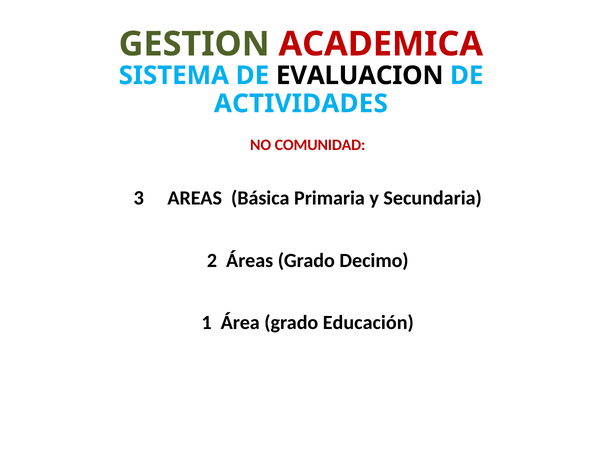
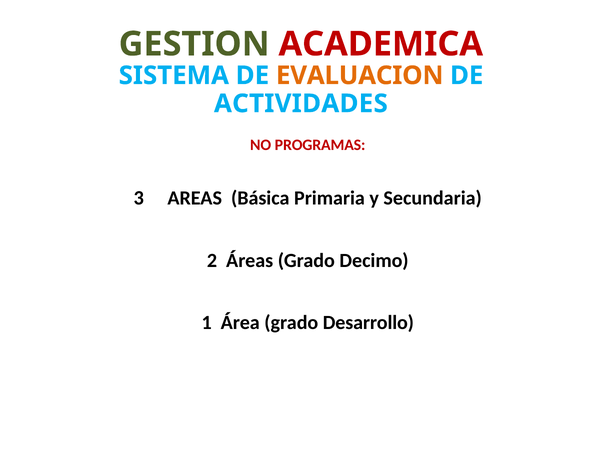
EVALUACION colour: black -> orange (360, 75)
COMUNIDAD: COMUNIDAD -> PROGRAMAS (320, 145)
Educación: Educación -> Desarrollo (368, 322)
